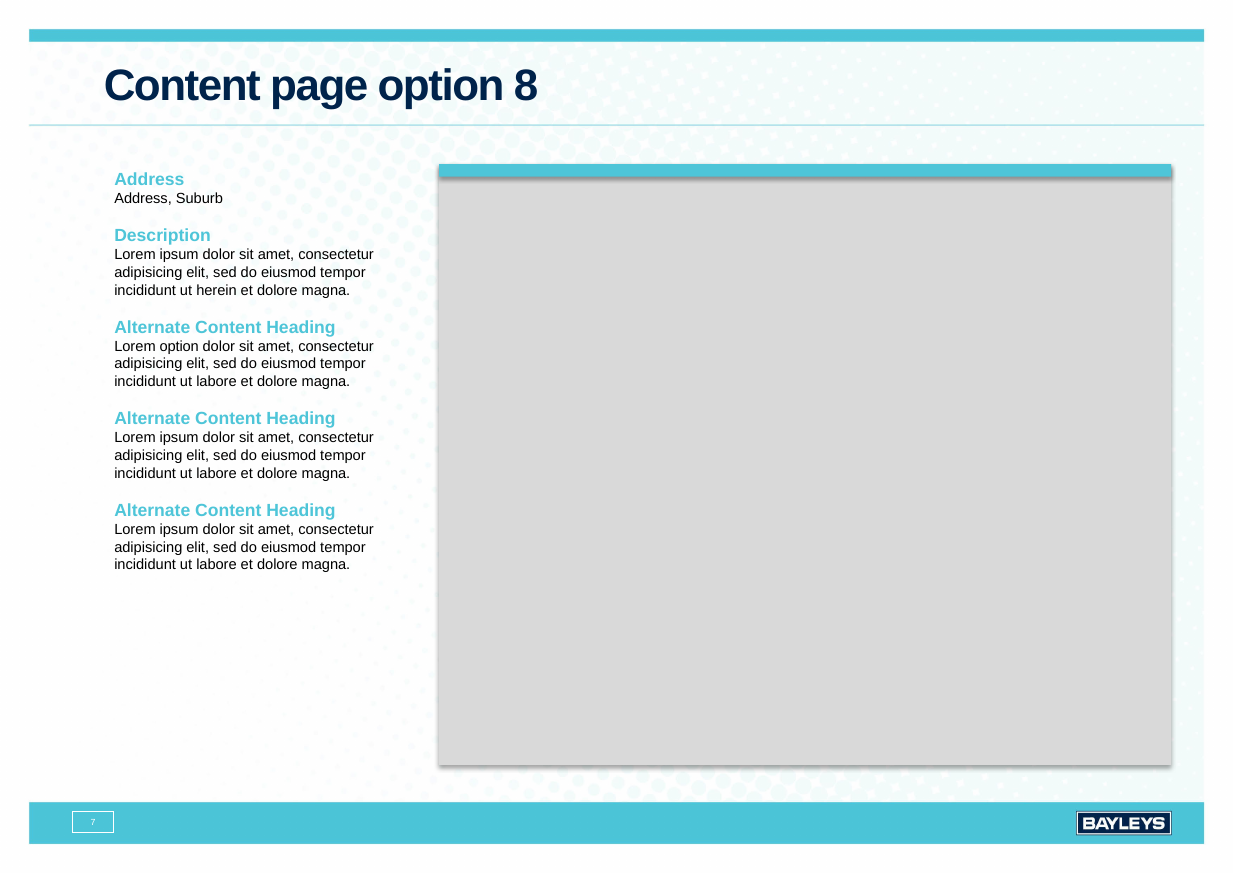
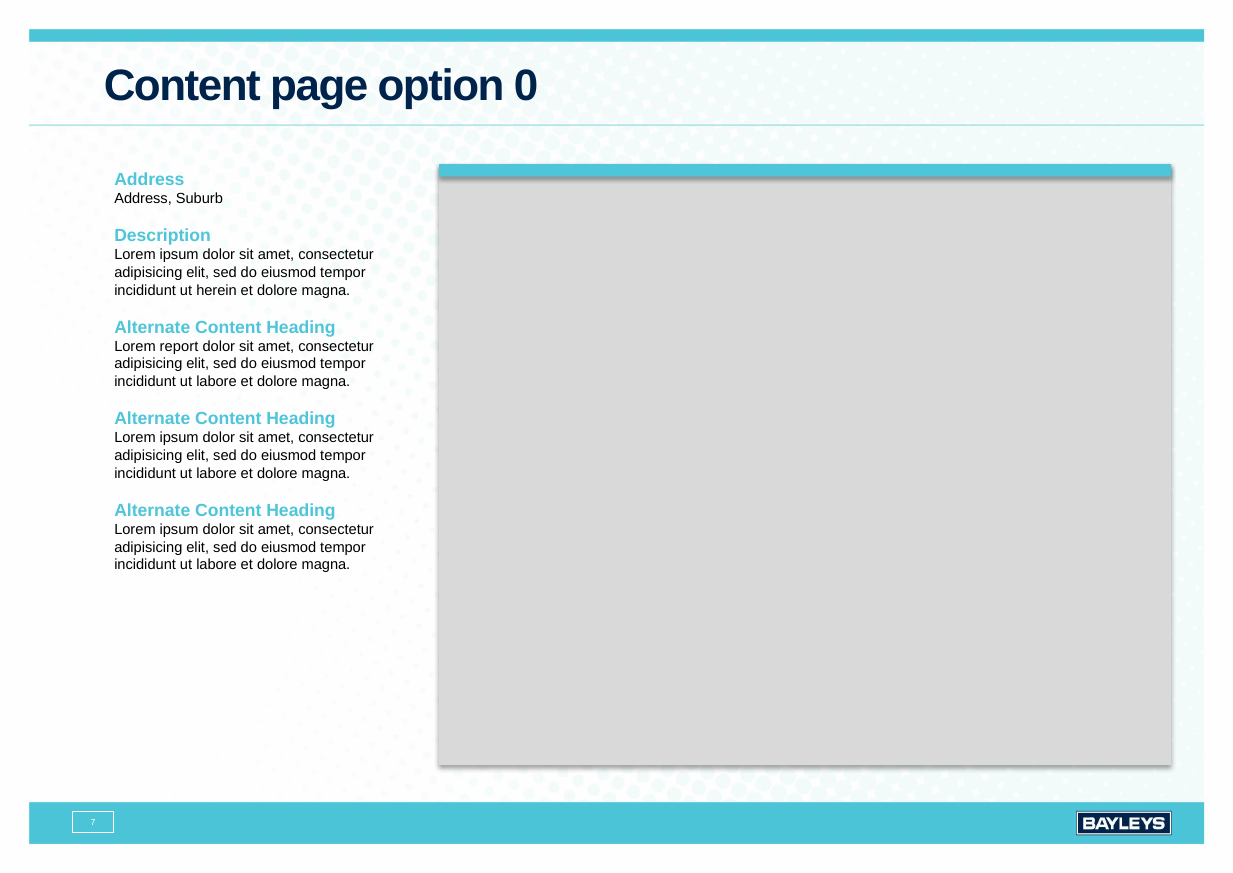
8: 8 -> 0 (526, 86)
Lorem option: option -> report (179, 346)
